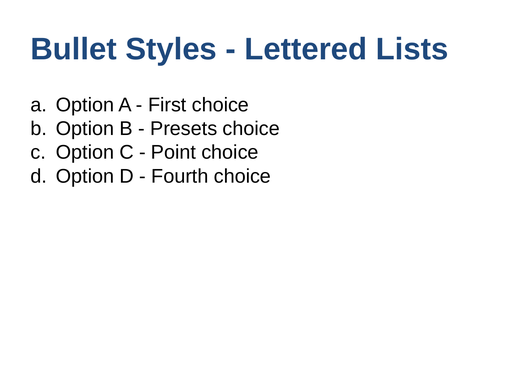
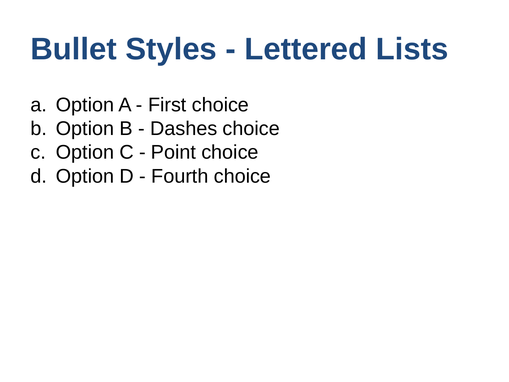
Presets: Presets -> Dashes (184, 129)
